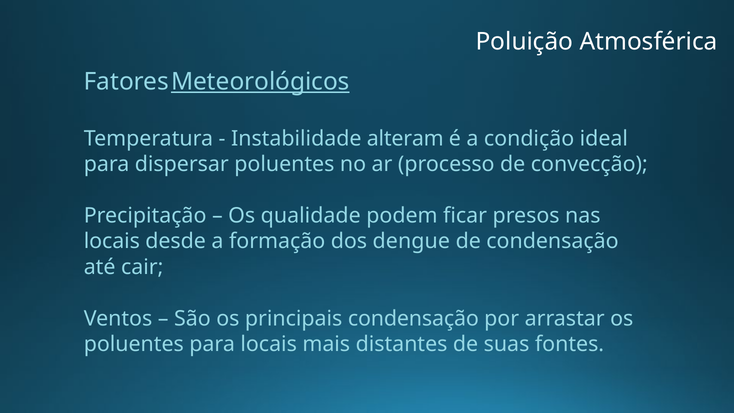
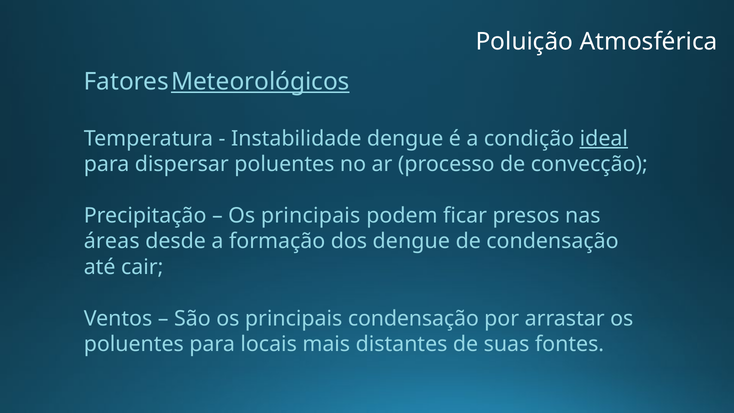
Instabilidade alteram: alteram -> dengue (405, 138)
ideal underline: none -> present (604, 138)
qualidade: qualidade -> principais (311, 216)
locais: locais -> áreas (112, 241)
